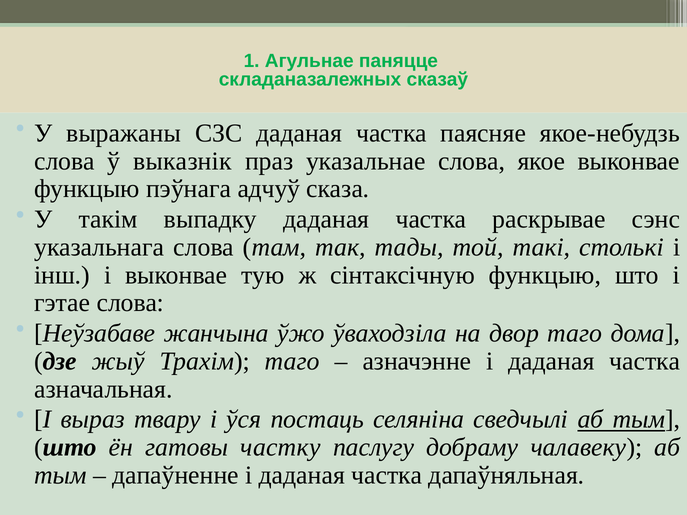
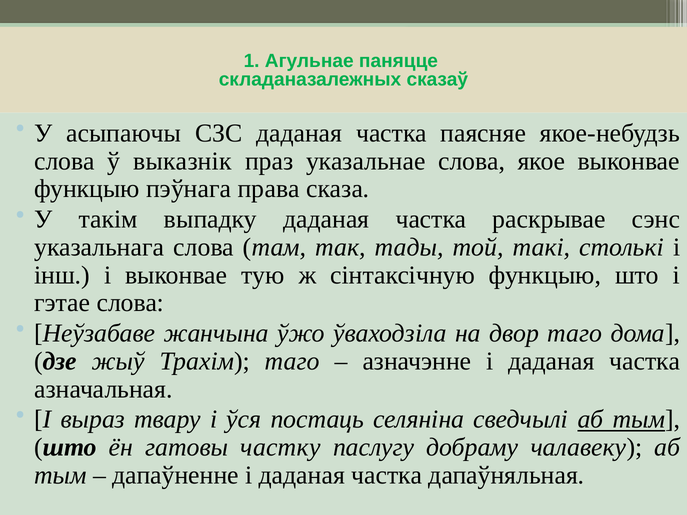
выражаны: выражаны -> асыпаючы (124, 133)
адчуў: адчуў -> права (269, 189)
